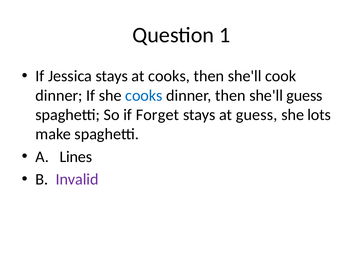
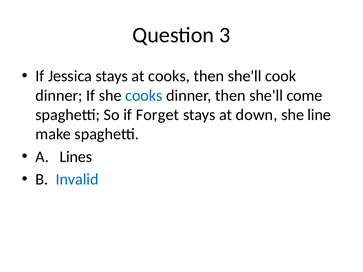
1: 1 -> 3 (225, 35)
she'll guess: guess -> come (304, 96)
at guess: guess -> down (257, 115)
lots: lots -> line (319, 115)
Invalid colour: purple -> blue (77, 180)
